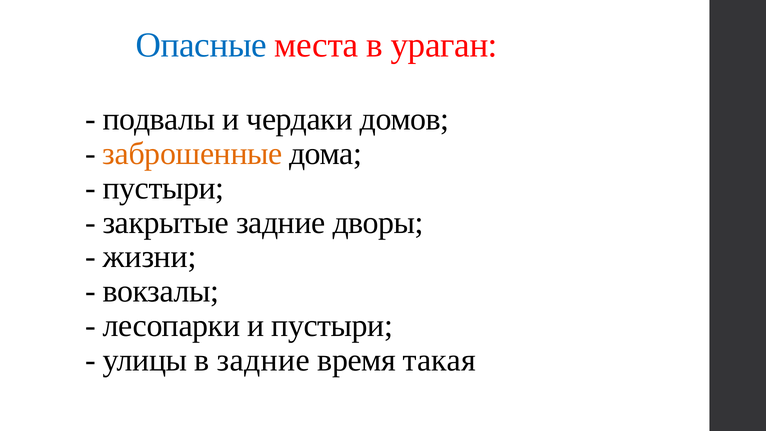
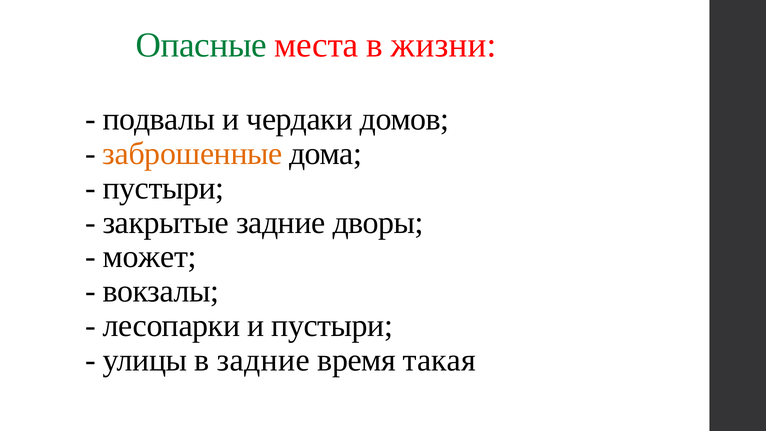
Опасные colour: blue -> green (201, 45)
ураган: ураган -> жизни (444, 45)
жизни: жизни -> может (150, 257)
